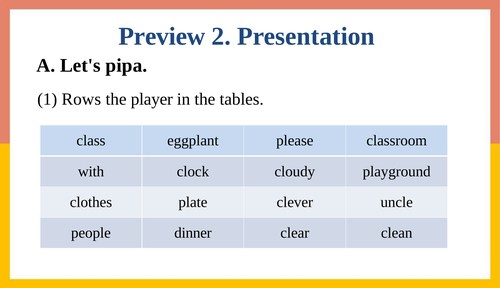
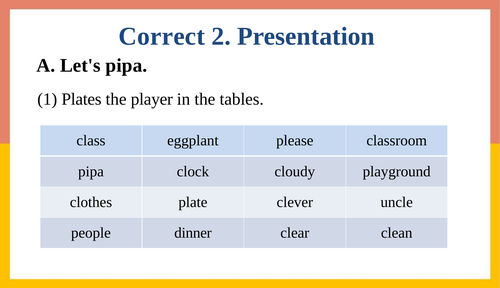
Preview: Preview -> Correct (162, 36)
Rows: Rows -> Plates (82, 99)
with: with -> pipa (91, 171)
